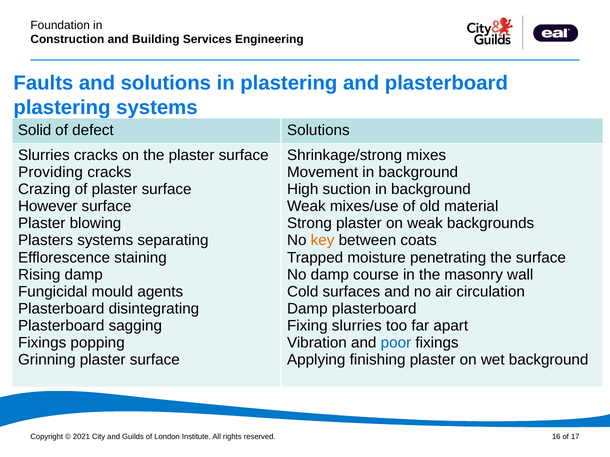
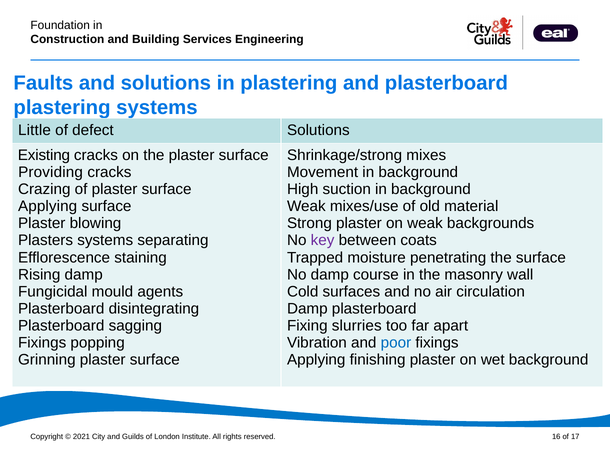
Solid: Solid -> Little (34, 130)
Slurries: Slurries -> Existing (44, 155)
However: However -> Applying (48, 207)
key colour: orange -> purple (323, 241)
